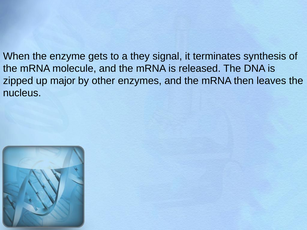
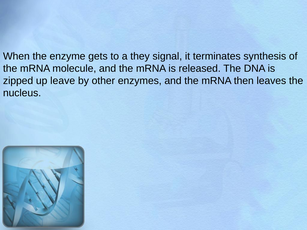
major: major -> leave (63, 81)
